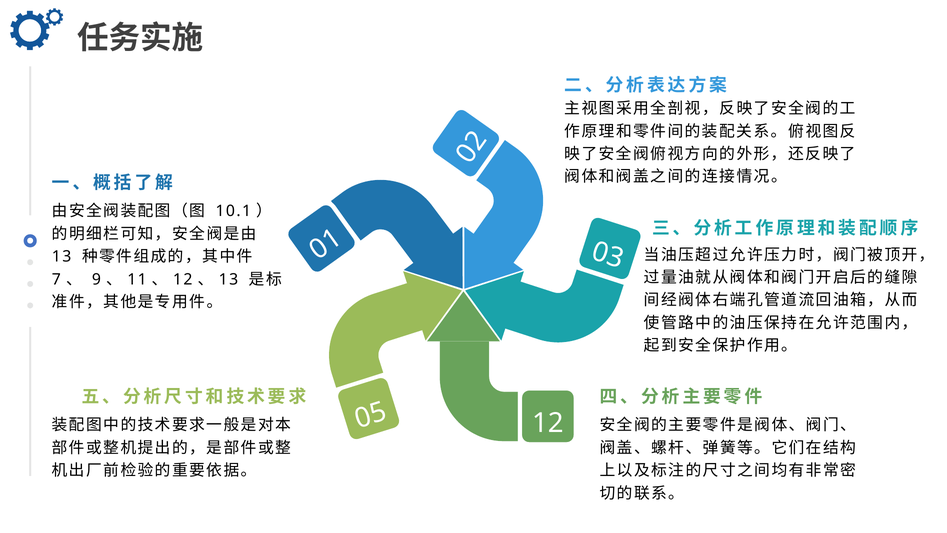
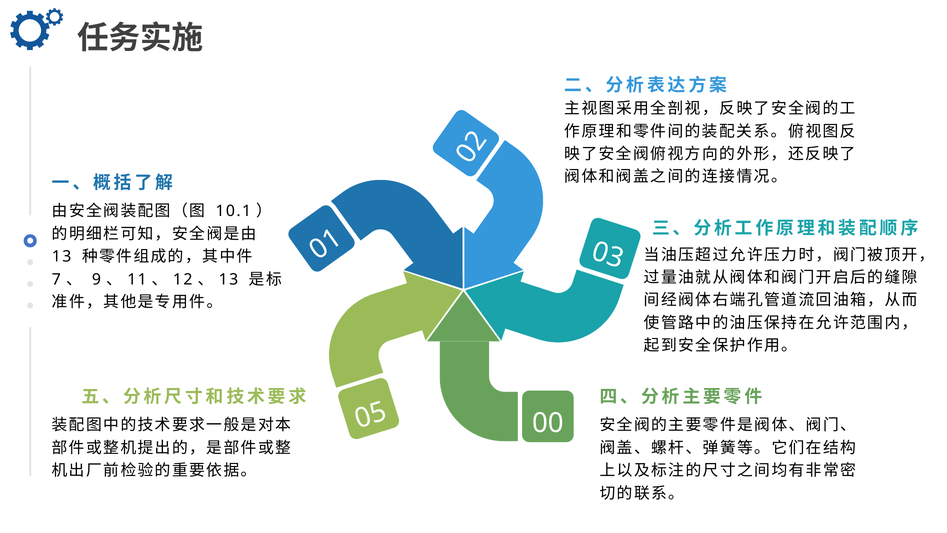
12: 12 -> 00 (548, 423)
